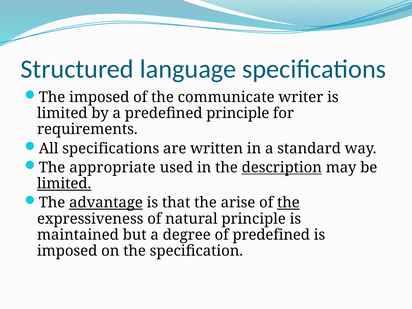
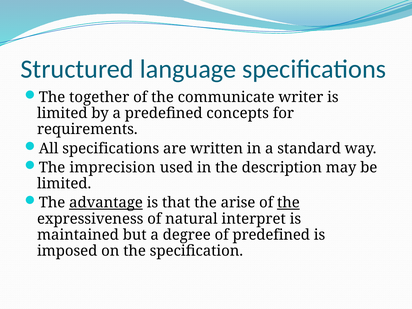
The imposed: imposed -> together (99, 97)
predefined principle: principle -> concepts (238, 113)
appropriate: appropriate -> imprecision (112, 168)
description underline: present -> none (282, 168)
limited underline: present -> none (64, 184)
natural principle: principle -> interpret (254, 219)
